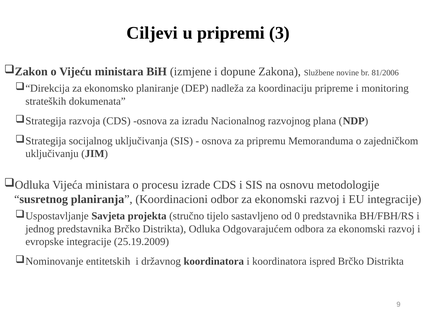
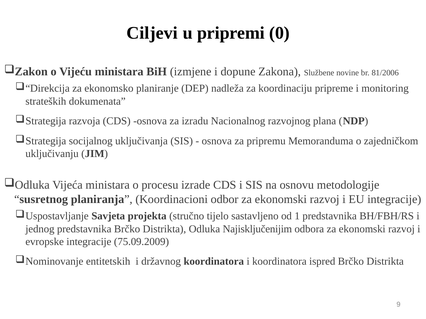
3: 3 -> 0 (279, 33)
0: 0 -> 1 (297, 216)
Odgovarajućem: Odgovarajućem -> Najisključenijim (257, 229)
25.19.2009: 25.19.2009 -> 75.09.2009 (141, 242)
